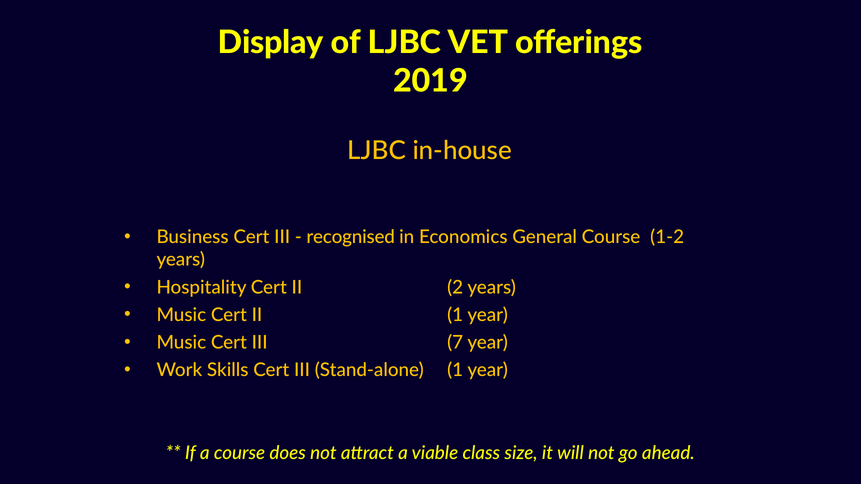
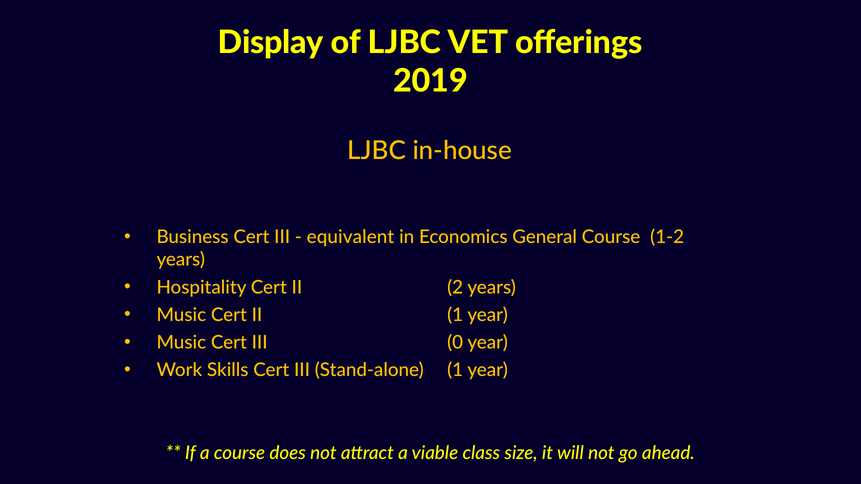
recognised: recognised -> equivalent (351, 237)
7: 7 -> 0 (455, 343)
